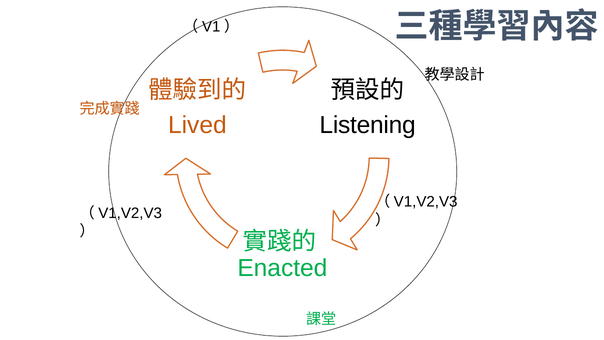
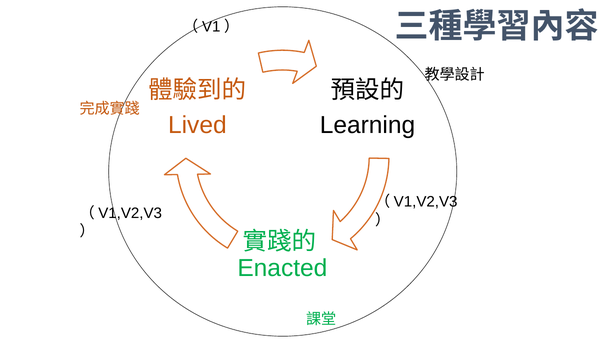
Listening: Listening -> Learning (367, 125)
